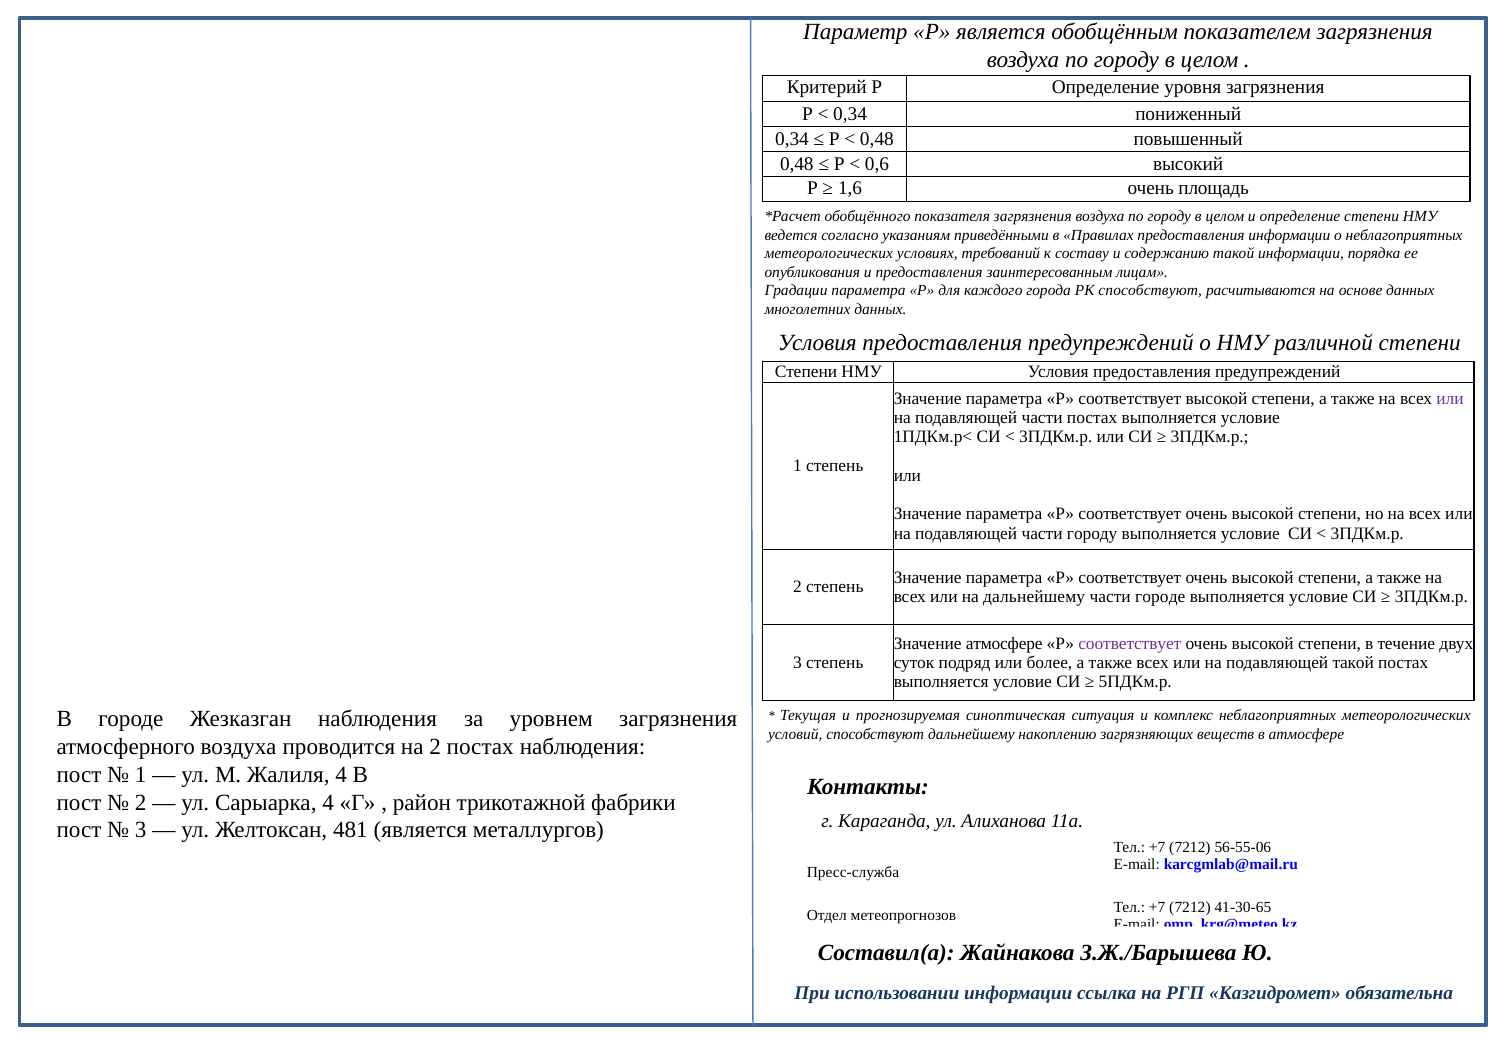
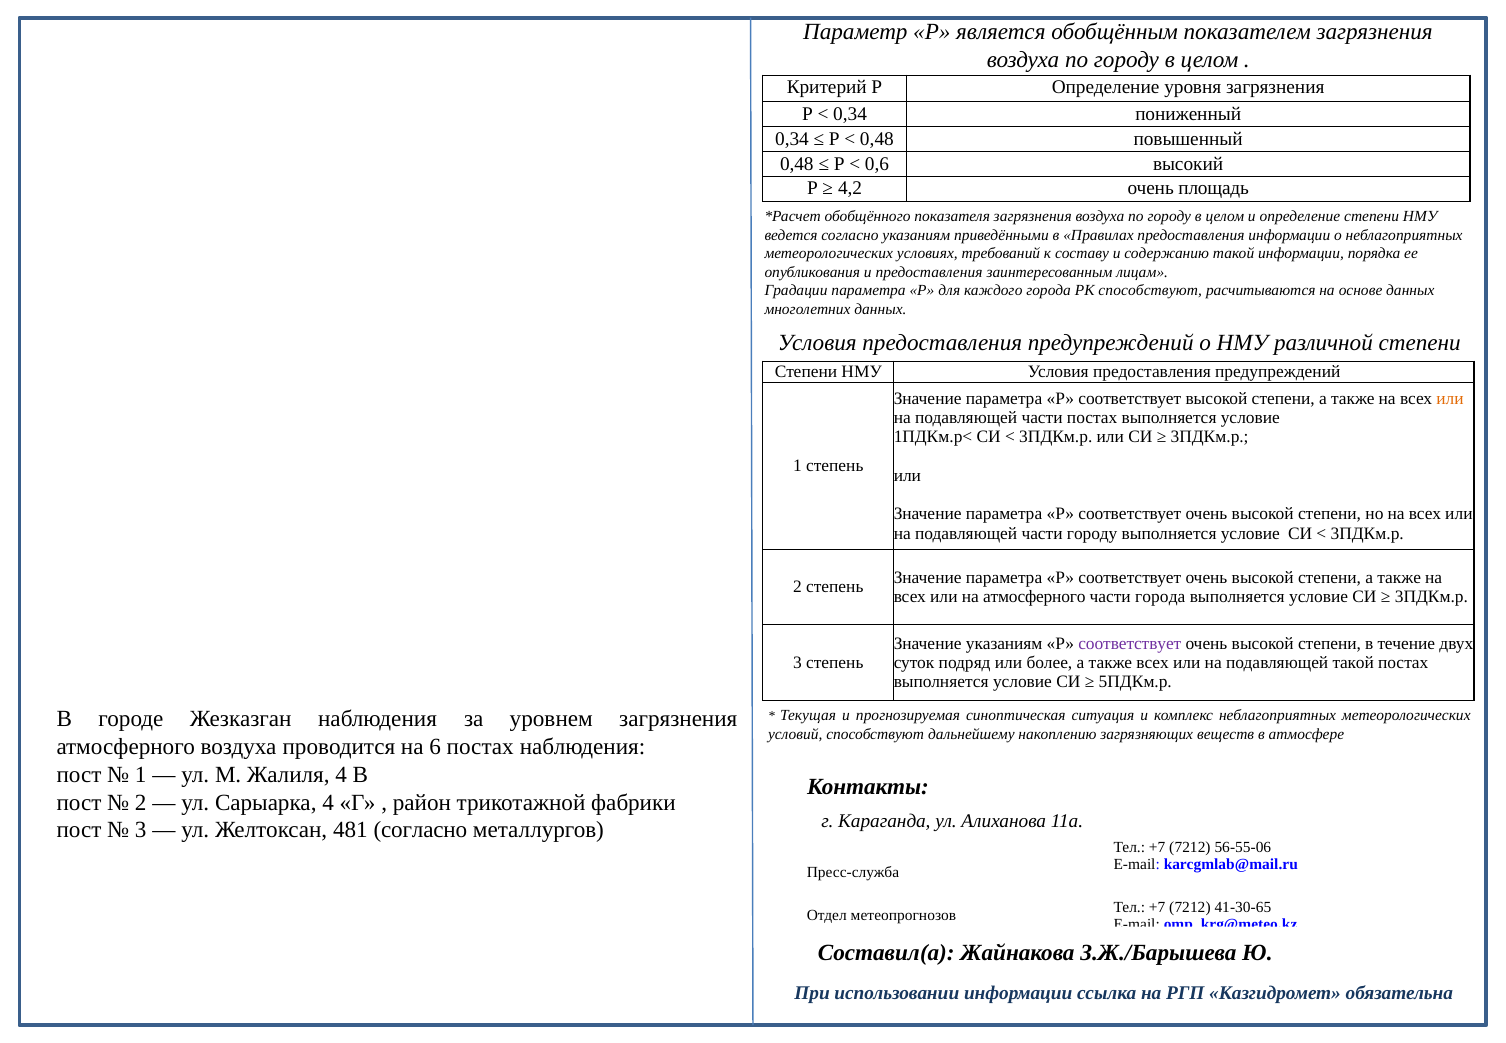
1,6: 1,6 -> 4,2 (850, 188)
или colour: purple -> orange (1450, 398)
на дальнейшему: дальнейшему -> атмосферного (1034, 597)
части городе: городе -> города (1160, 597)
Значение атмосфере: атмосфере -> указаниям (1004, 643)
на 2: 2 -> 6 (435, 747)
481 является: является -> согласно (420, 830)
